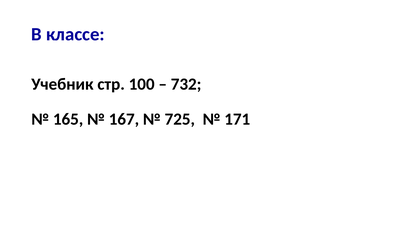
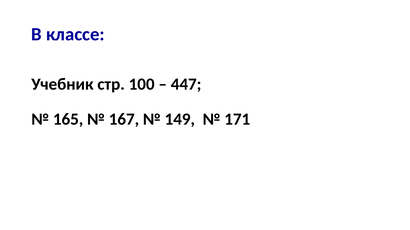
732: 732 -> 447 (186, 85)
725: 725 -> 149 (180, 120)
